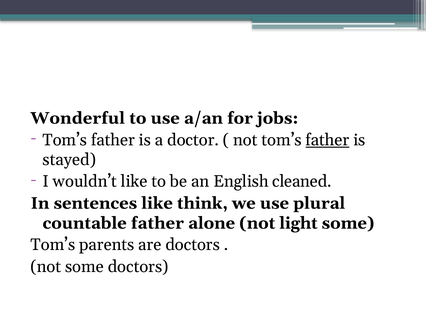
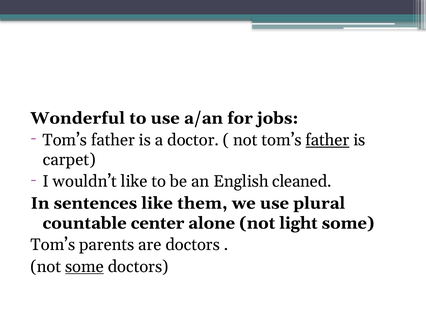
stayed: stayed -> carpet (69, 160)
think: think -> them (202, 203)
countable father: father -> center (158, 223)
some underline: none -> present (84, 266)
